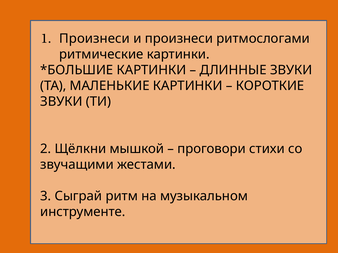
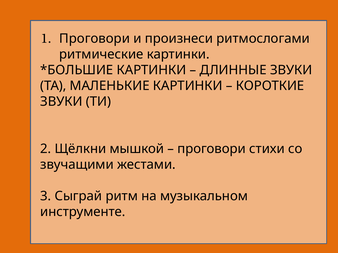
Произнеси: Произнеси -> Проговори (95, 39)
